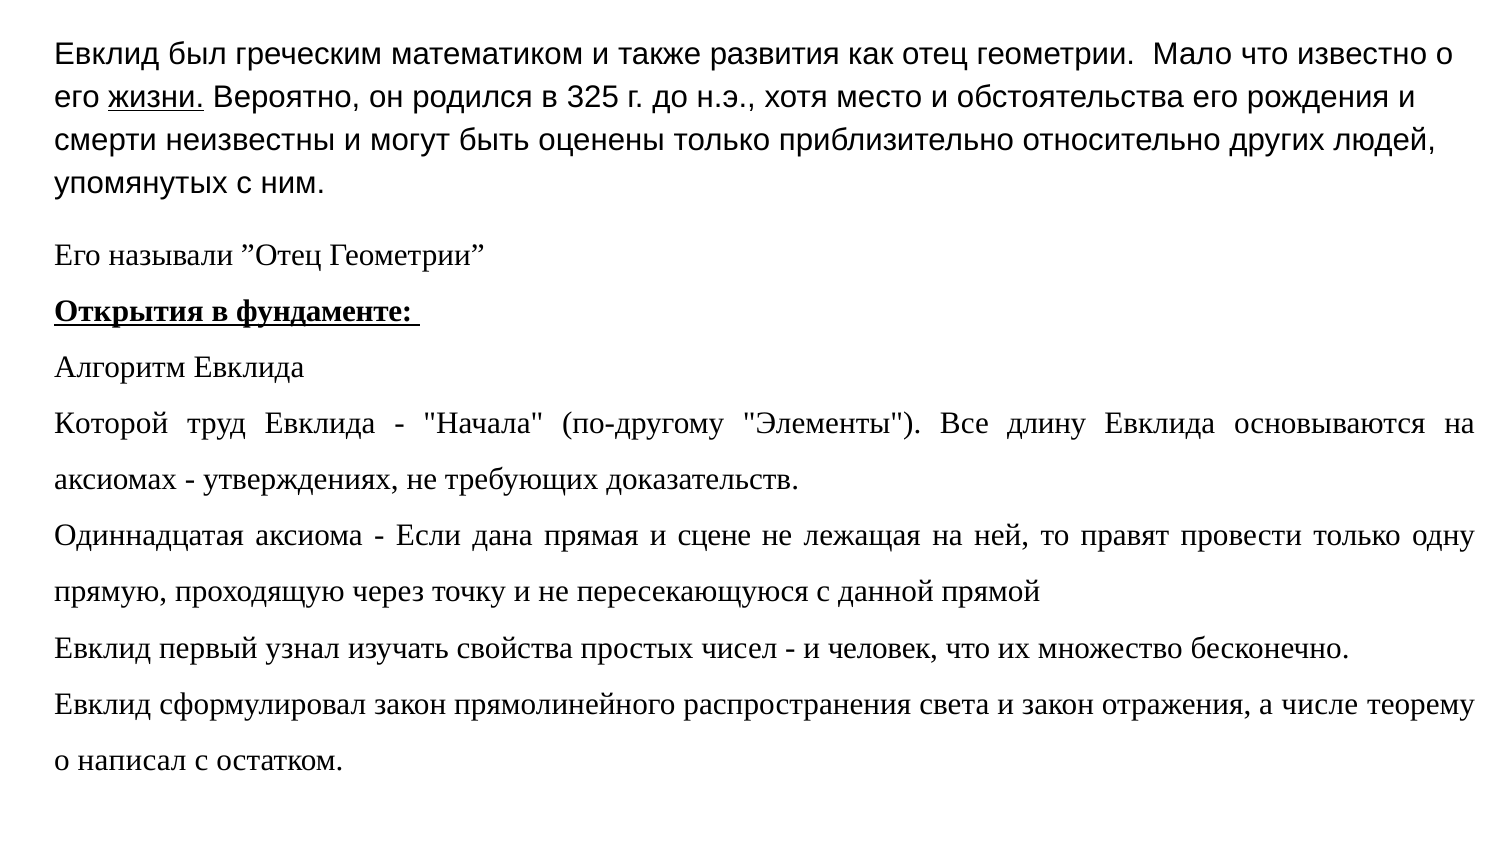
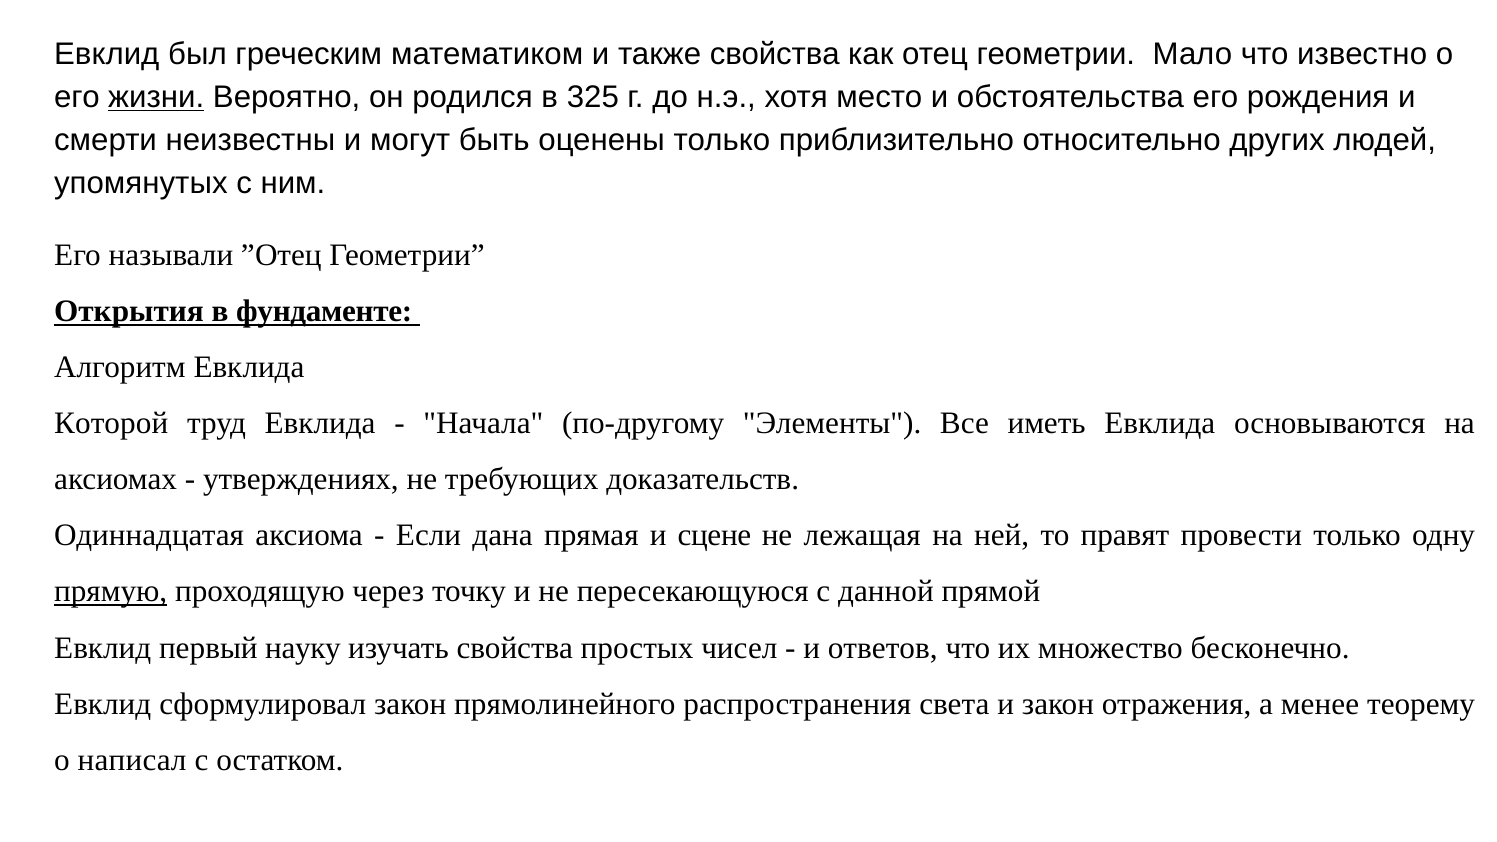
также развития: развития -> свойства (775, 54)
длину: длину -> иметь (1047, 423)
прямую underline: none -> present (111, 592)
узнал: узнал -> науку (303, 648)
человек: человек -> ответов (883, 648)
числе: числе -> менее (1320, 704)
